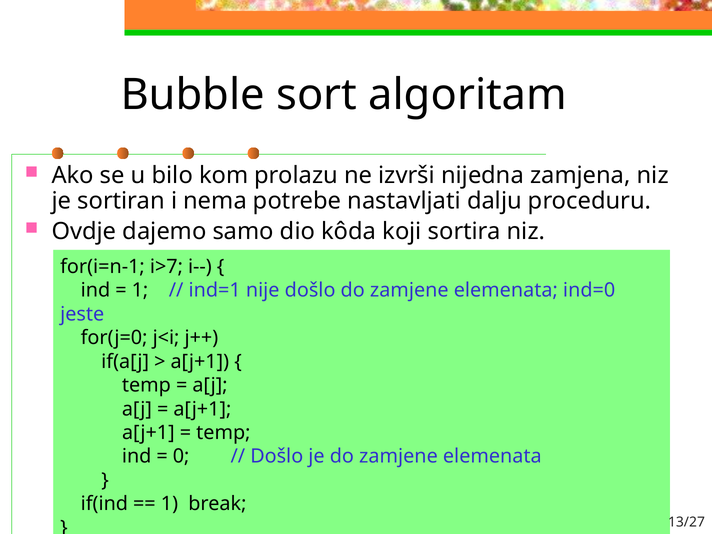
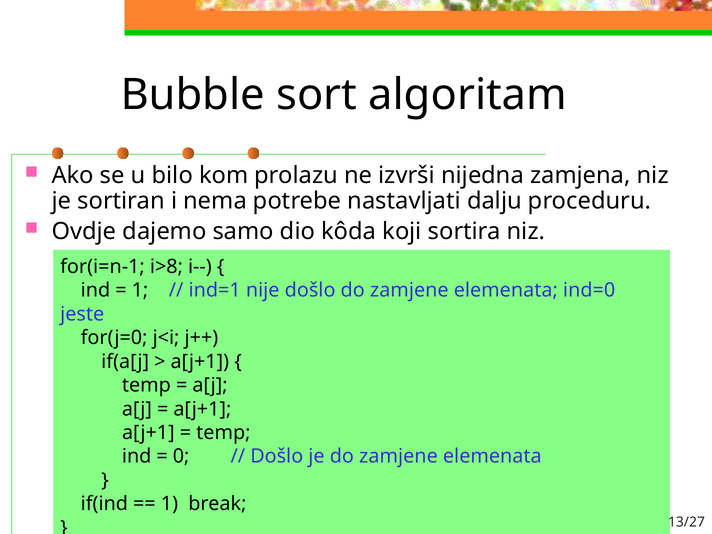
i>7: i>7 -> i>8 (166, 267)
